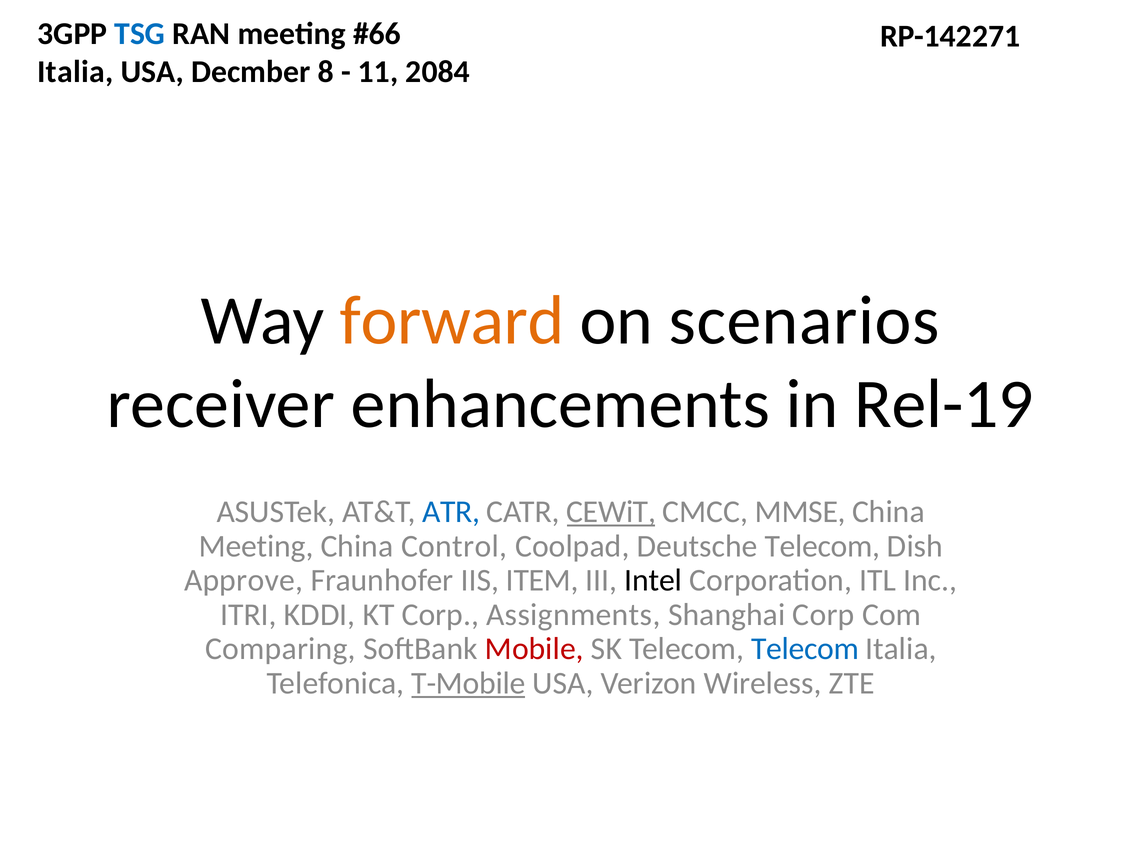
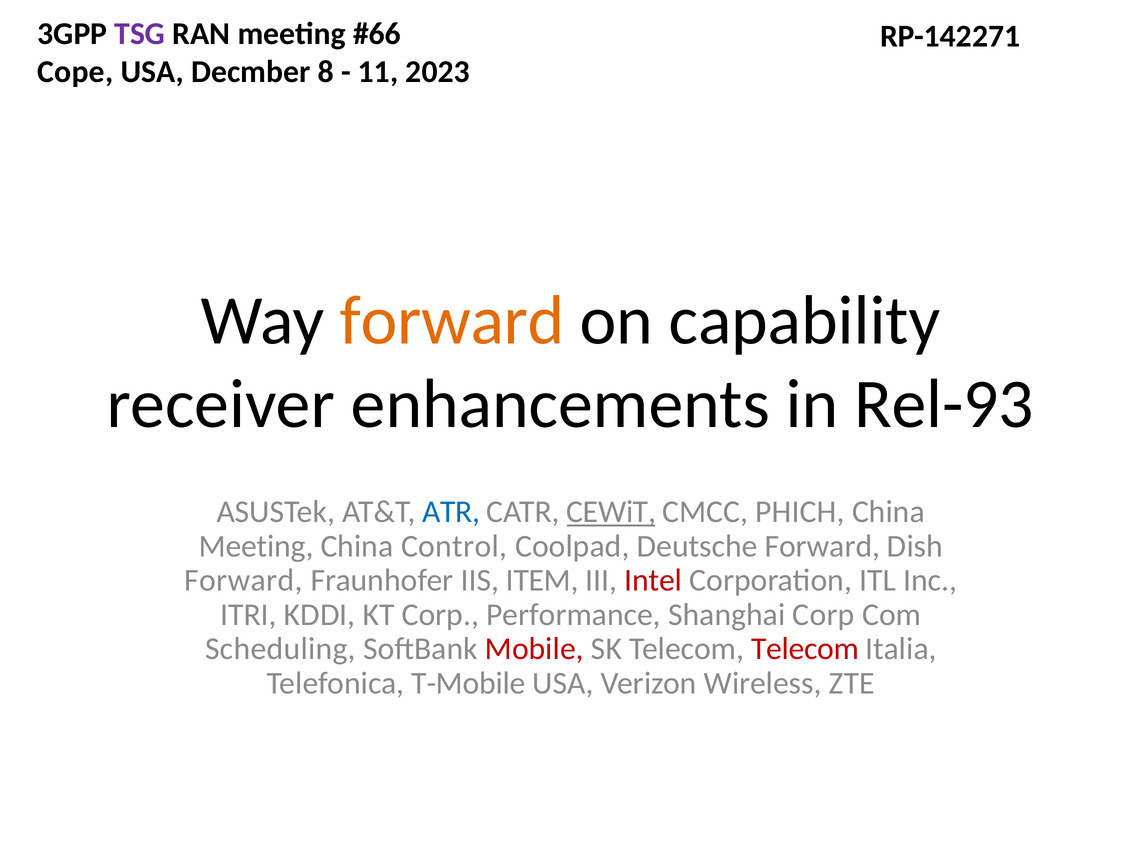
TSG colour: blue -> purple (140, 34)
Italia: Italia -> Cope (75, 72)
2084: 2084 -> 2023 (438, 72)
scenarios: scenarios -> capability (804, 321)
Rel-19: Rel-19 -> Rel-93 (944, 405)
MMSE: MMSE -> PHICH (800, 512)
Deutsche Telecom: Telecom -> Forward (822, 547)
Approve: Approve -> Forward (244, 581)
Intel colour: black -> red (653, 581)
Assignments: Assignments -> Performance (573, 615)
Comparing: Comparing -> Scheduling (280, 649)
Telecom colour: blue -> red (805, 649)
T-Mobile underline: present -> none (468, 684)
